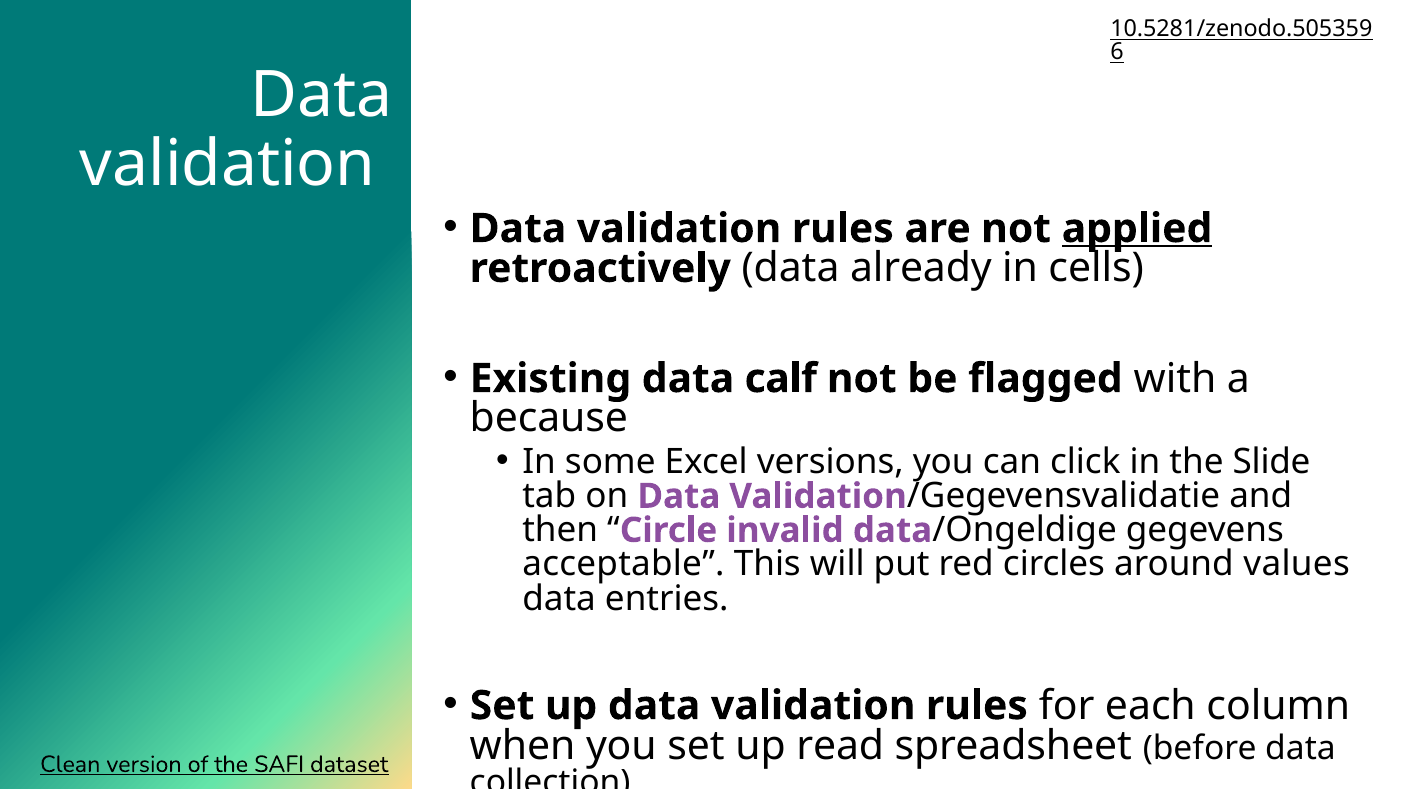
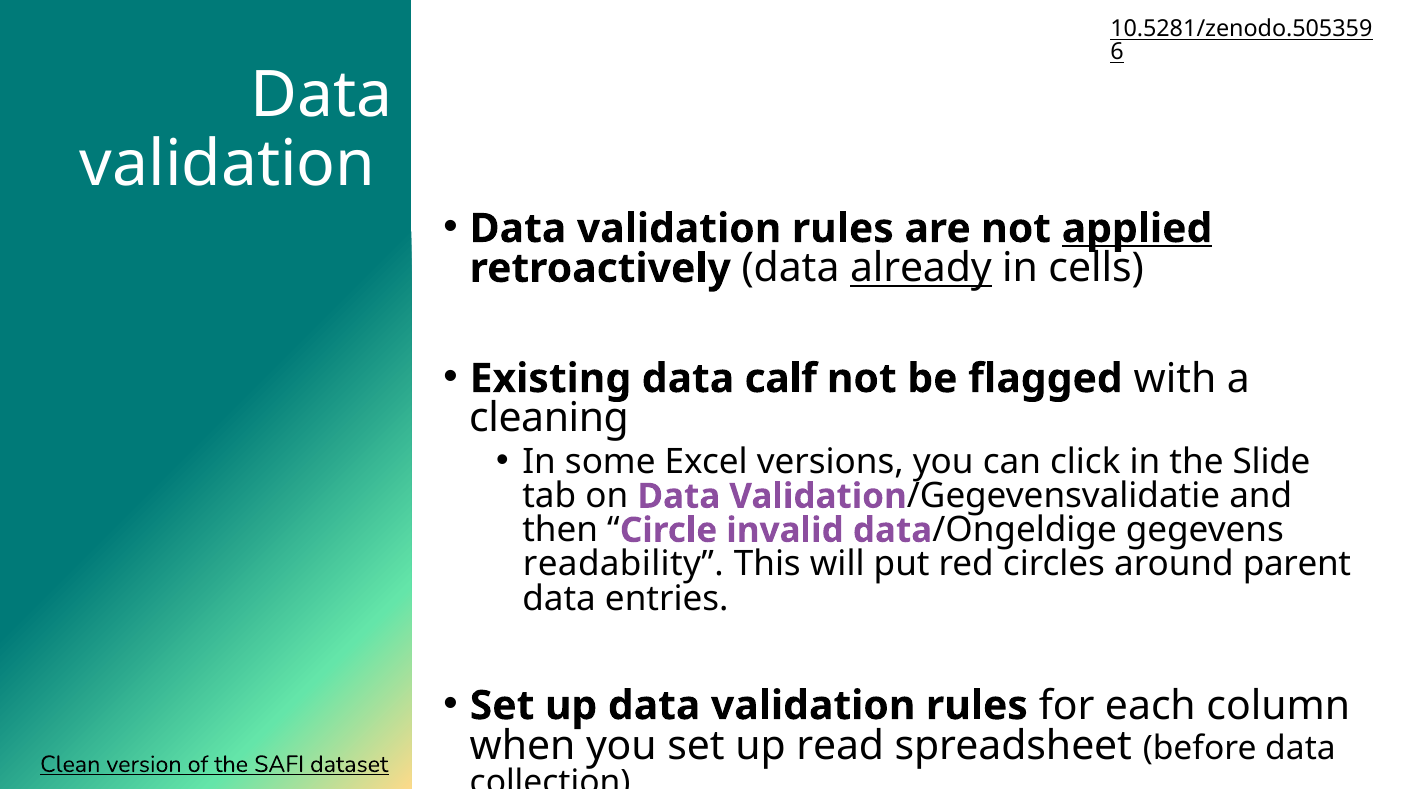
already underline: none -> present (921, 268)
because: because -> cleaning (549, 419)
acceptable: acceptable -> readability (623, 565)
values: values -> parent (1297, 565)
